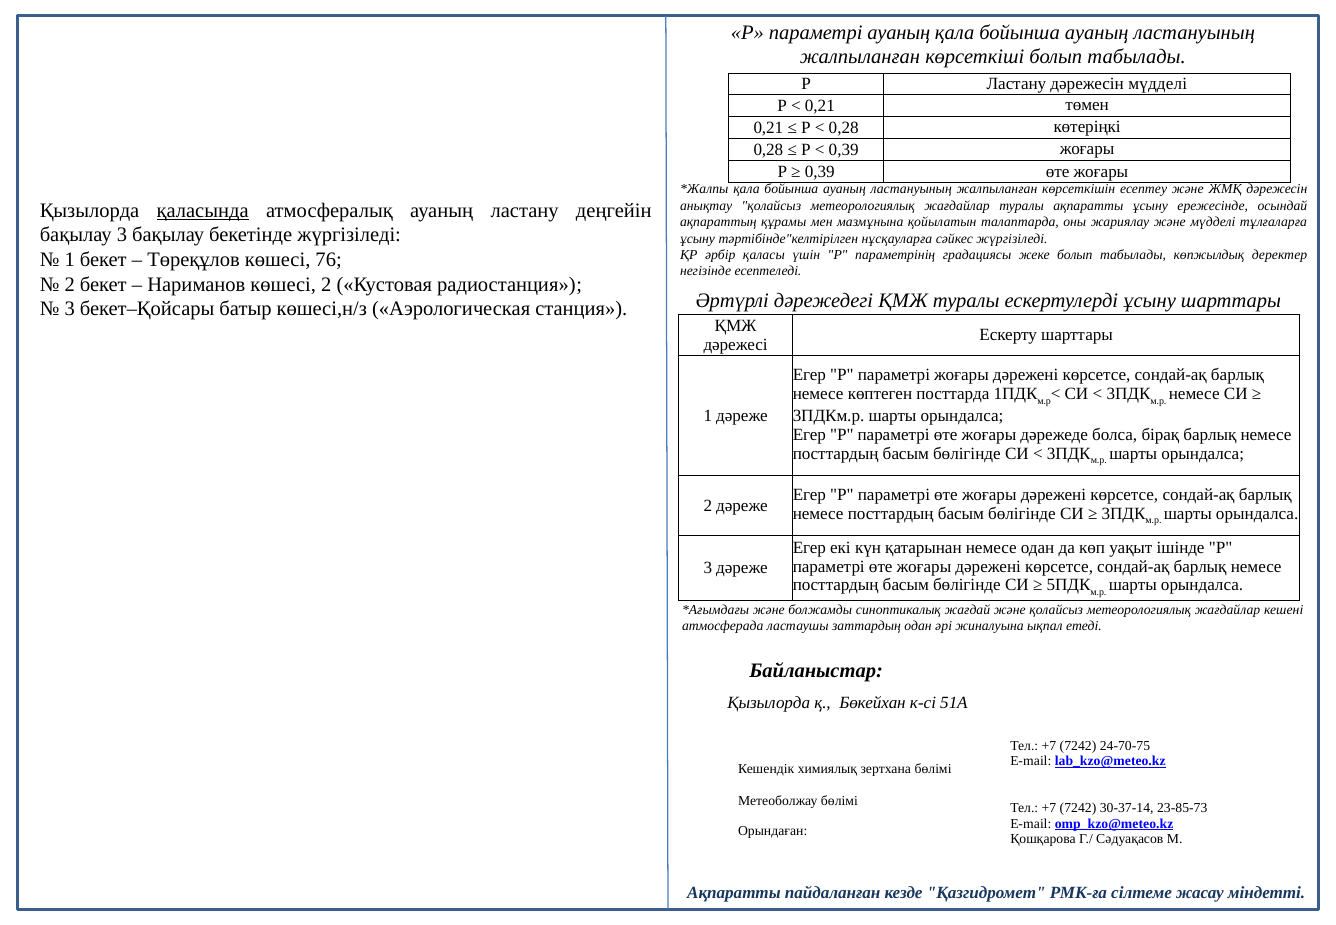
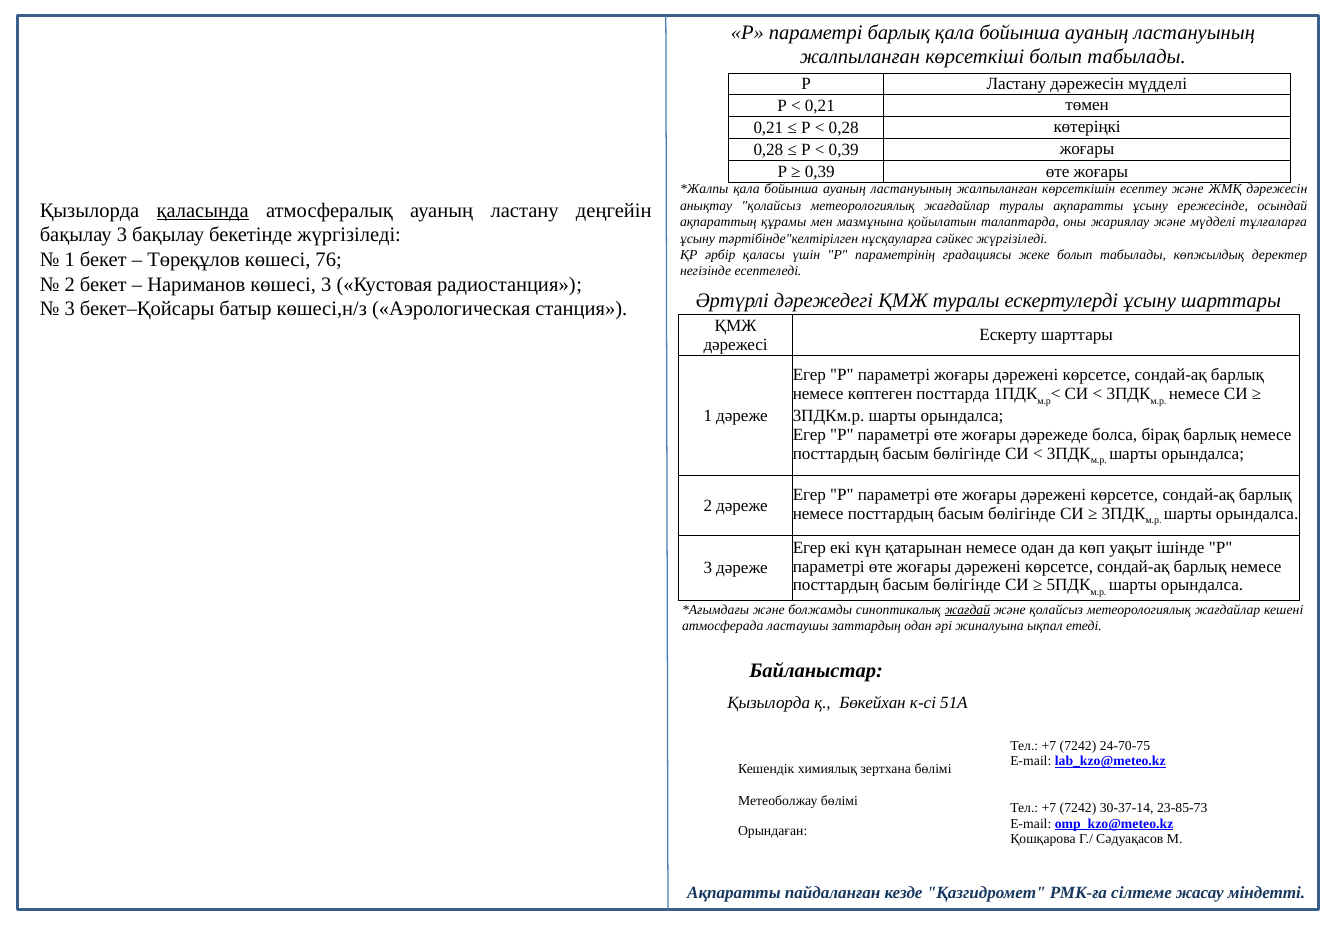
параметрі ауаның: ауаның -> барлық (899, 32)
көшесі 2: 2 -> 3 (326, 284)
жағдай underline: none -> present (967, 610)
